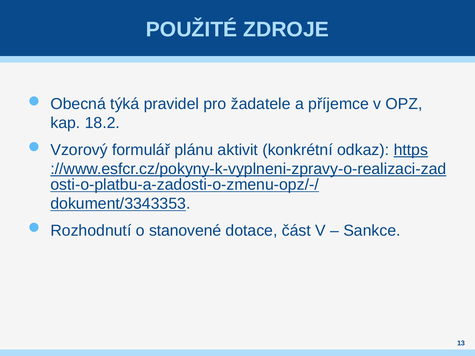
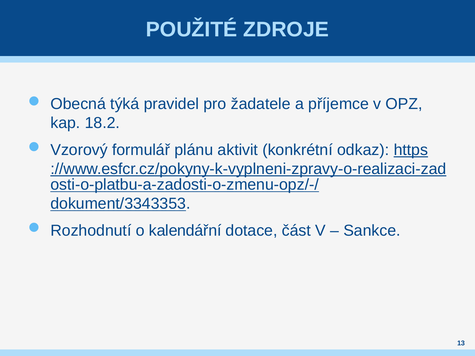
stanovené: stanovené -> kalendářní (185, 231)
